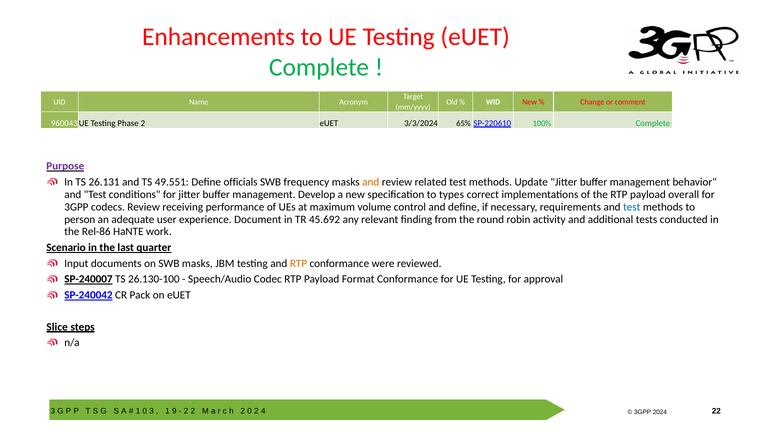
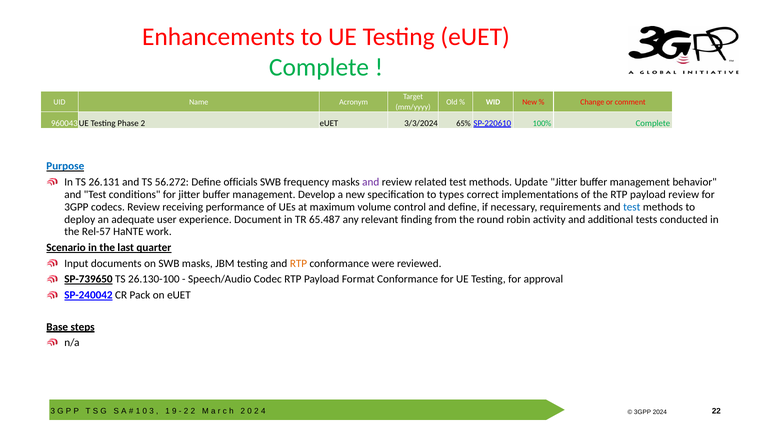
Purpose colour: purple -> blue (65, 166)
49.551: 49.551 -> 56.272 (172, 182)
and colour: orange -> purple (371, 182)
payload overall: overall -> review (684, 194)
person: person -> deploy (80, 219)
45.692: 45.692 -> 65.487 (325, 219)
Rel-86: Rel-86 -> Rel-57 (96, 232)
SP-240007: SP-240007 -> SP-739650 (88, 279)
Slice: Slice -> Base (57, 327)
